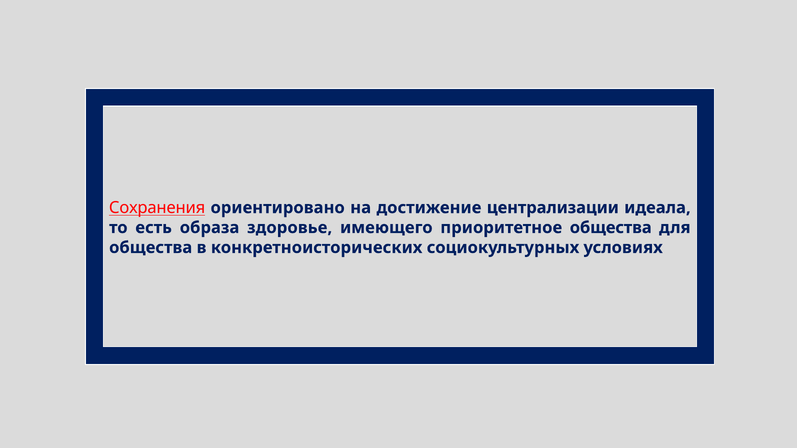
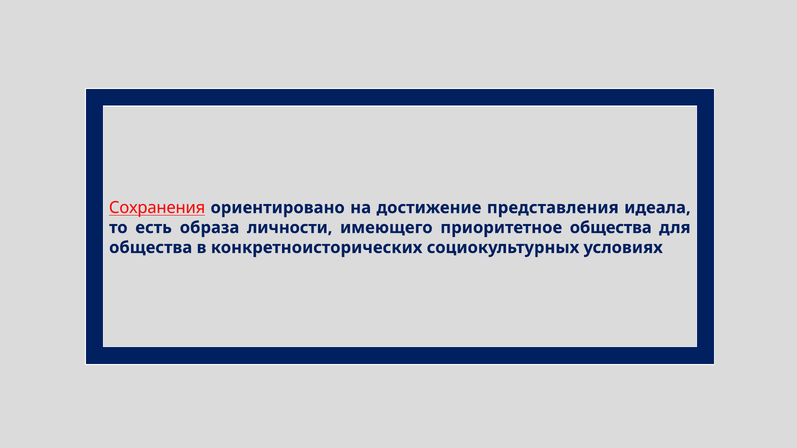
централизации: централизации -> представления (553, 208)
здоровье: здоровье -> личности (290, 228)
